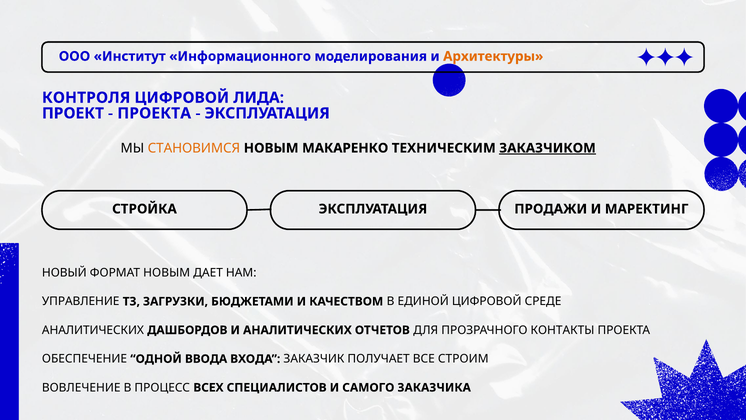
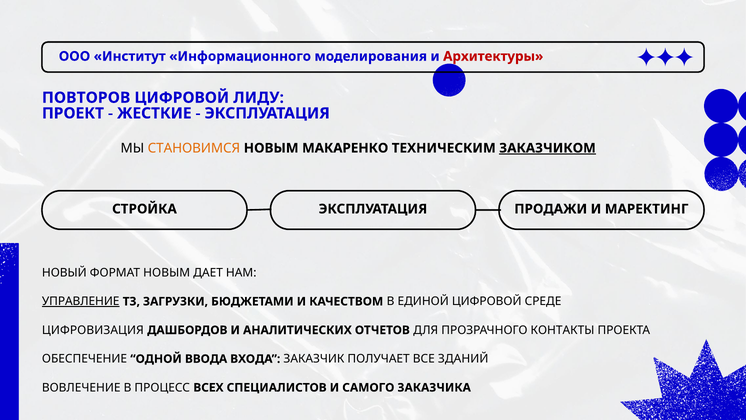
Архитектуры colour: orange -> red (493, 56)
КОНТРОЛЯ: КОНТРОЛЯ -> ПОВТОРОВ (86, 98)
ЛИДА: ЛИДА -> ЛИДУ (259, 98)
ПРОЕКТА: ПРОЕКТА -> ЖЕСТКИЕ (154, 113)
УПРАВЛЕНИЕ underline: none -> present (81, 301)
АНАЛИТИЧЕСКИХ: АНАЛИТИЧЕСКИХ -> ЦИФРОВИЗАЦИЯ (93, 330)
СТРОИМ: СТРОИМ -> ЗДАНИЙ (463, 359)
